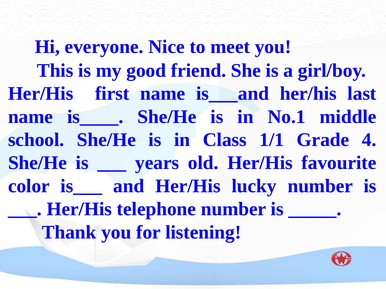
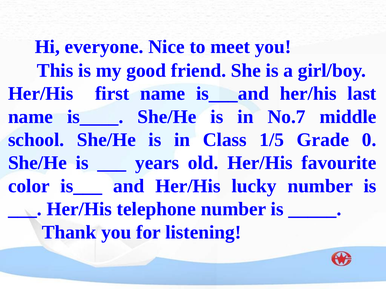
No.1: No.1 -> No.7 (287, 117)
1/1: 1/1 -> 1/5 (272, 140)
4: 4 -> 0 (369, 140)
